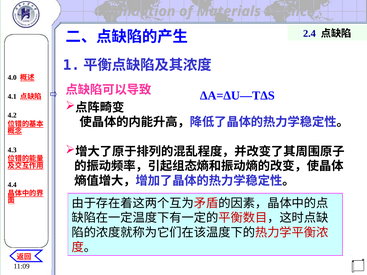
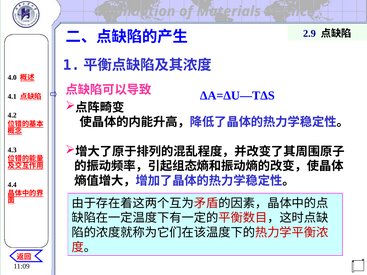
2.4: 2.4 -> 2.9 (309, 33)
